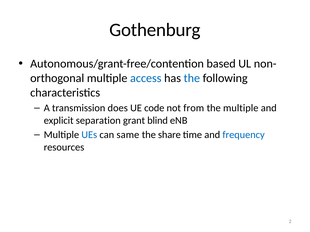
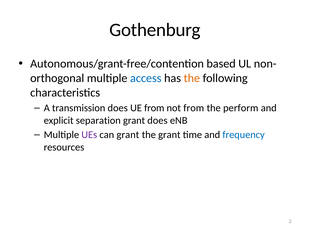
the colour: blue -> orange (192, 78)
UE code: code -> from (154, 108)
the multiple: multiple -> perform (241, 108)
grant blind: blind -> does (157, 121)
UEs colour: blue -> purple (89, 135)
can same: same -> grant (128, 135)
the share: share -> grant (169, 135)
